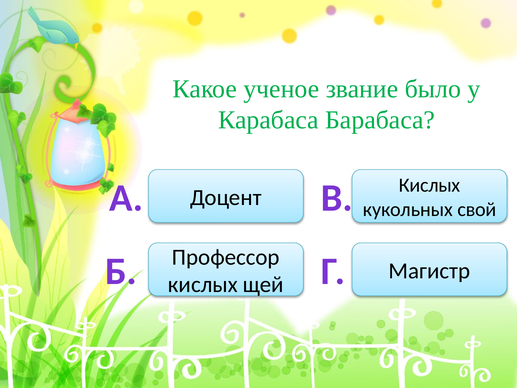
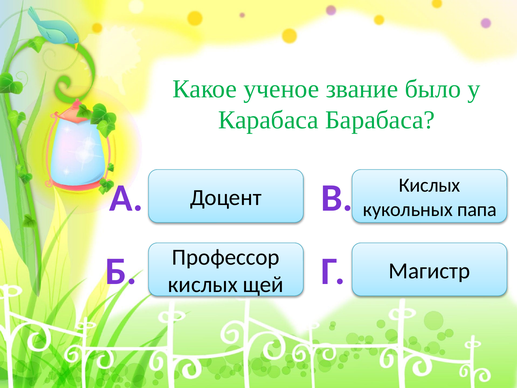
свой: свой -> папа (477, 209)
